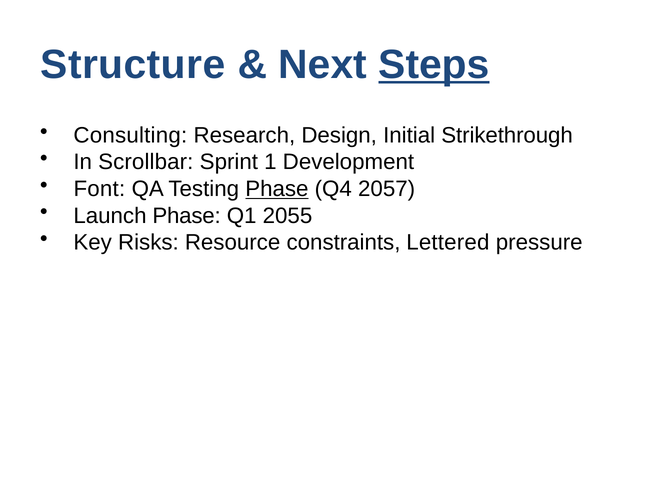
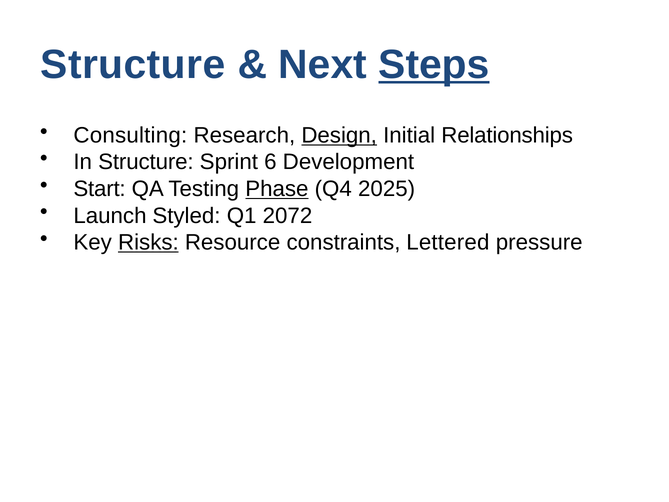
Design underline: none -> present (339, 135)
Strikethrough: Strikethrough -> Relationships (507, 135)
In Scrollbar: Scrollbar -> Structure (146, 162)
1: 1 -> 6 (270, 162)
Font: Font -> Start (100, 189)
2057: 2057 -> 2025 (387, 189)
Launch Phase: Phase -> Styled (186, 216)
2055: 2055 -> 2072 (287, 216)
Risks underline: none -> present (148, 242)
